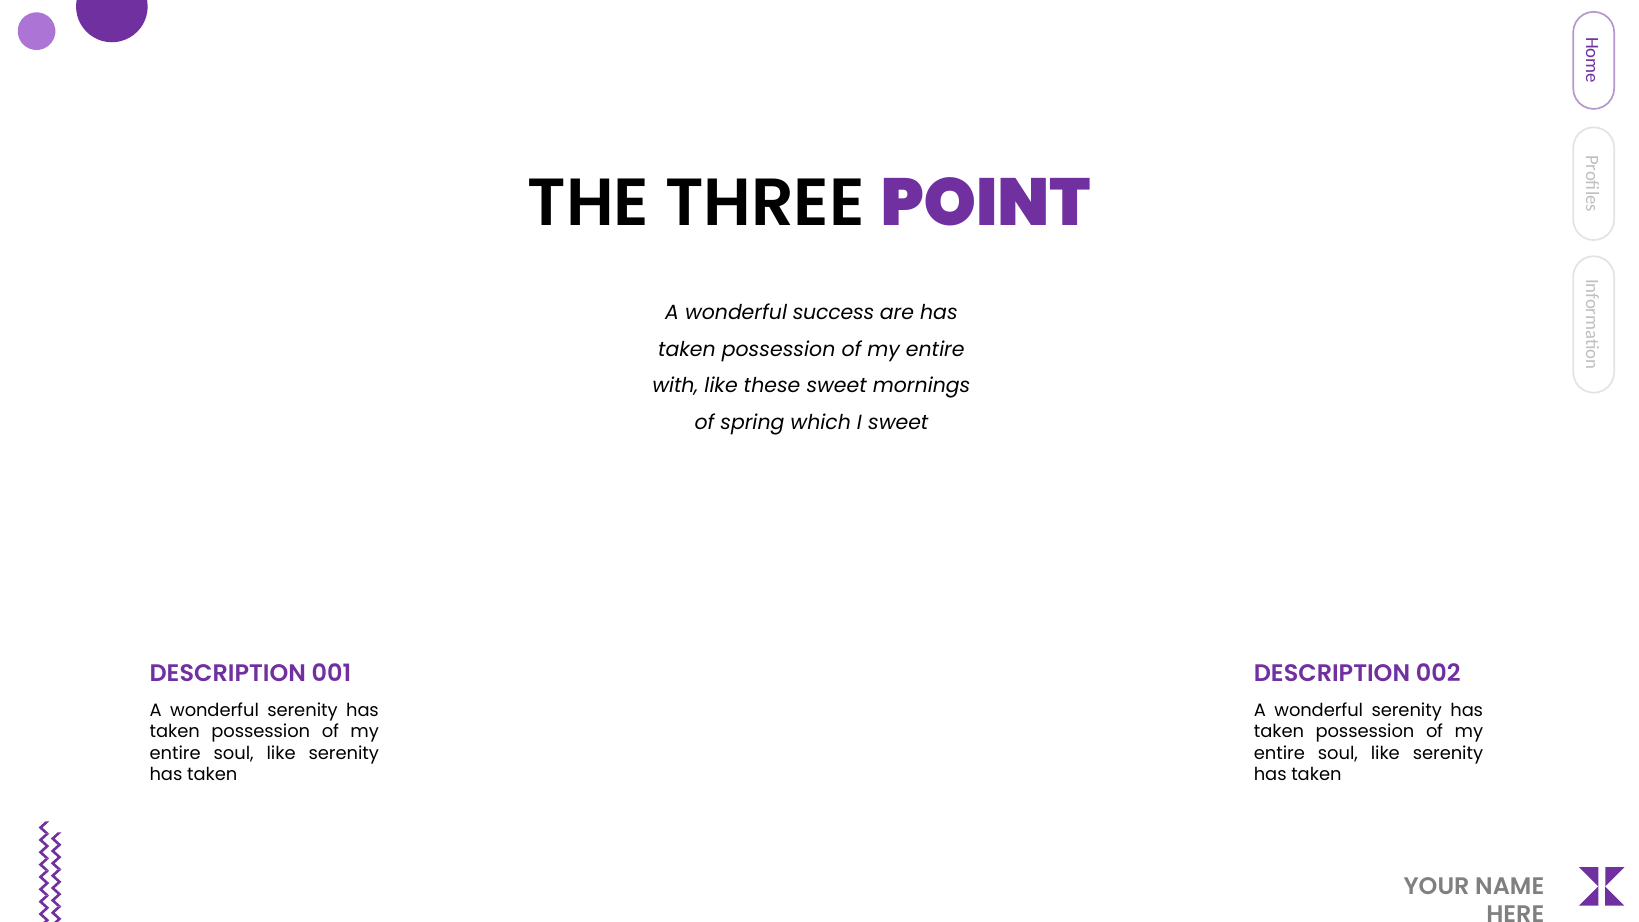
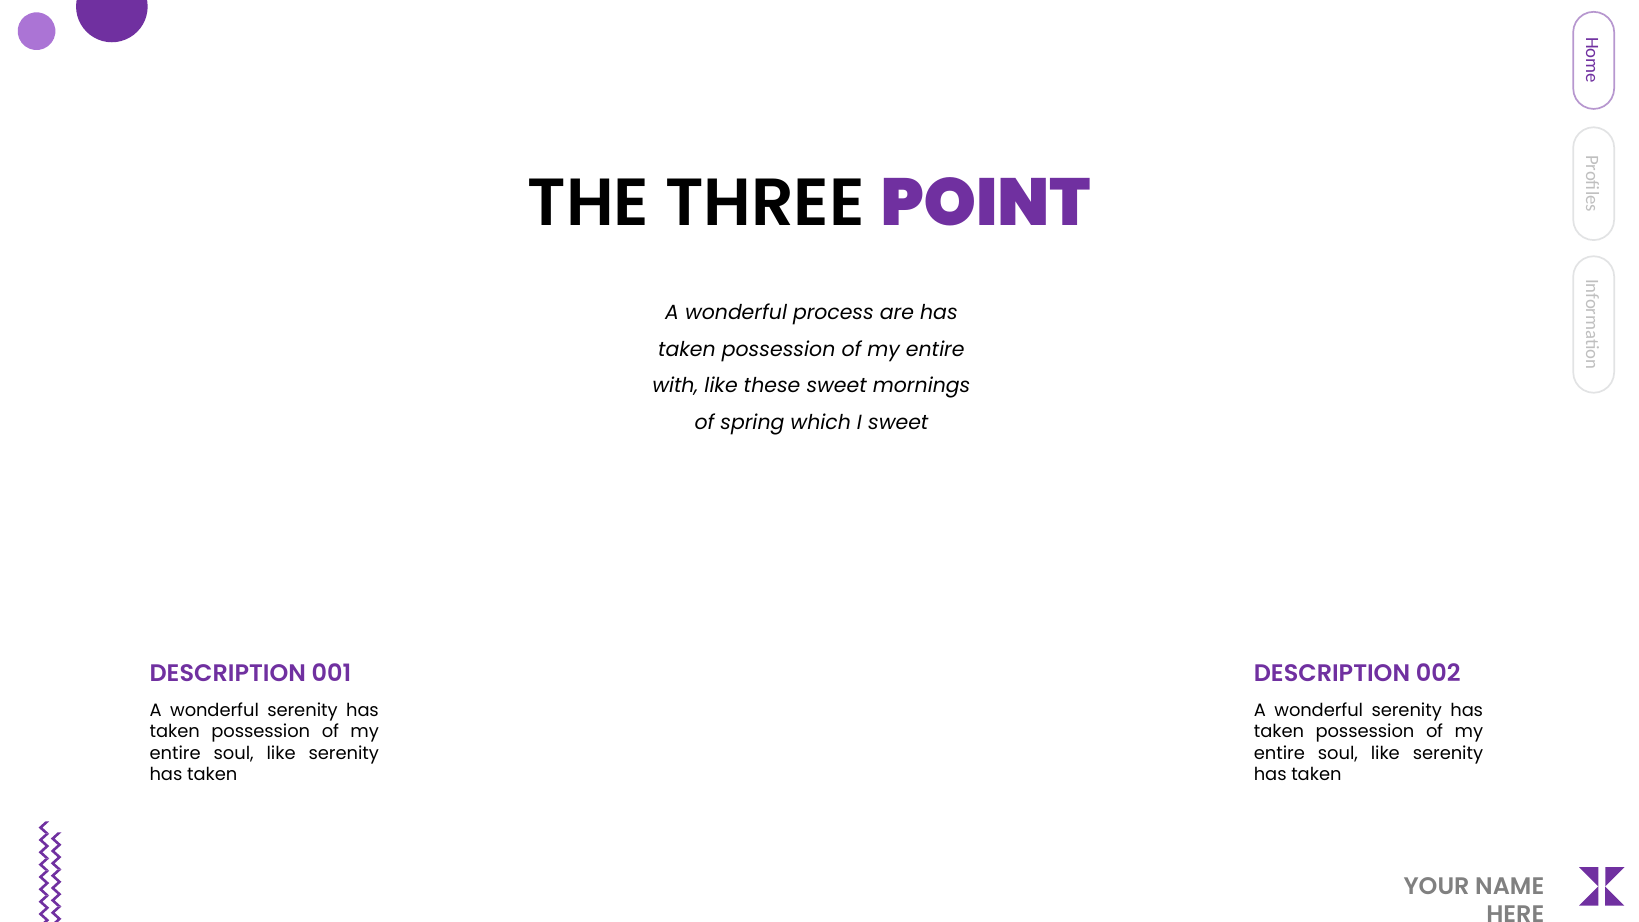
success: success -> process (833, 312)
